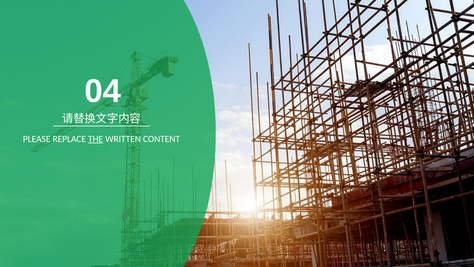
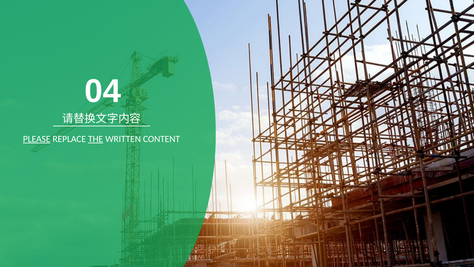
PLEASE underline: none -> present (37, 139)
